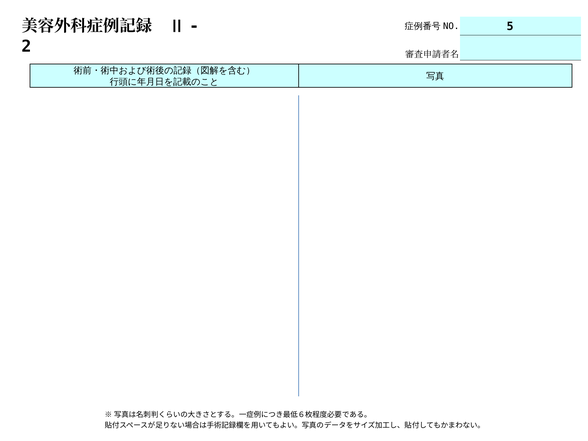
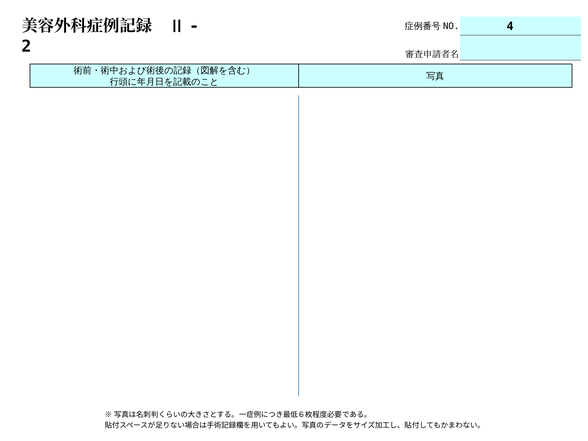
5: 5 -> 4 (510, 26)
